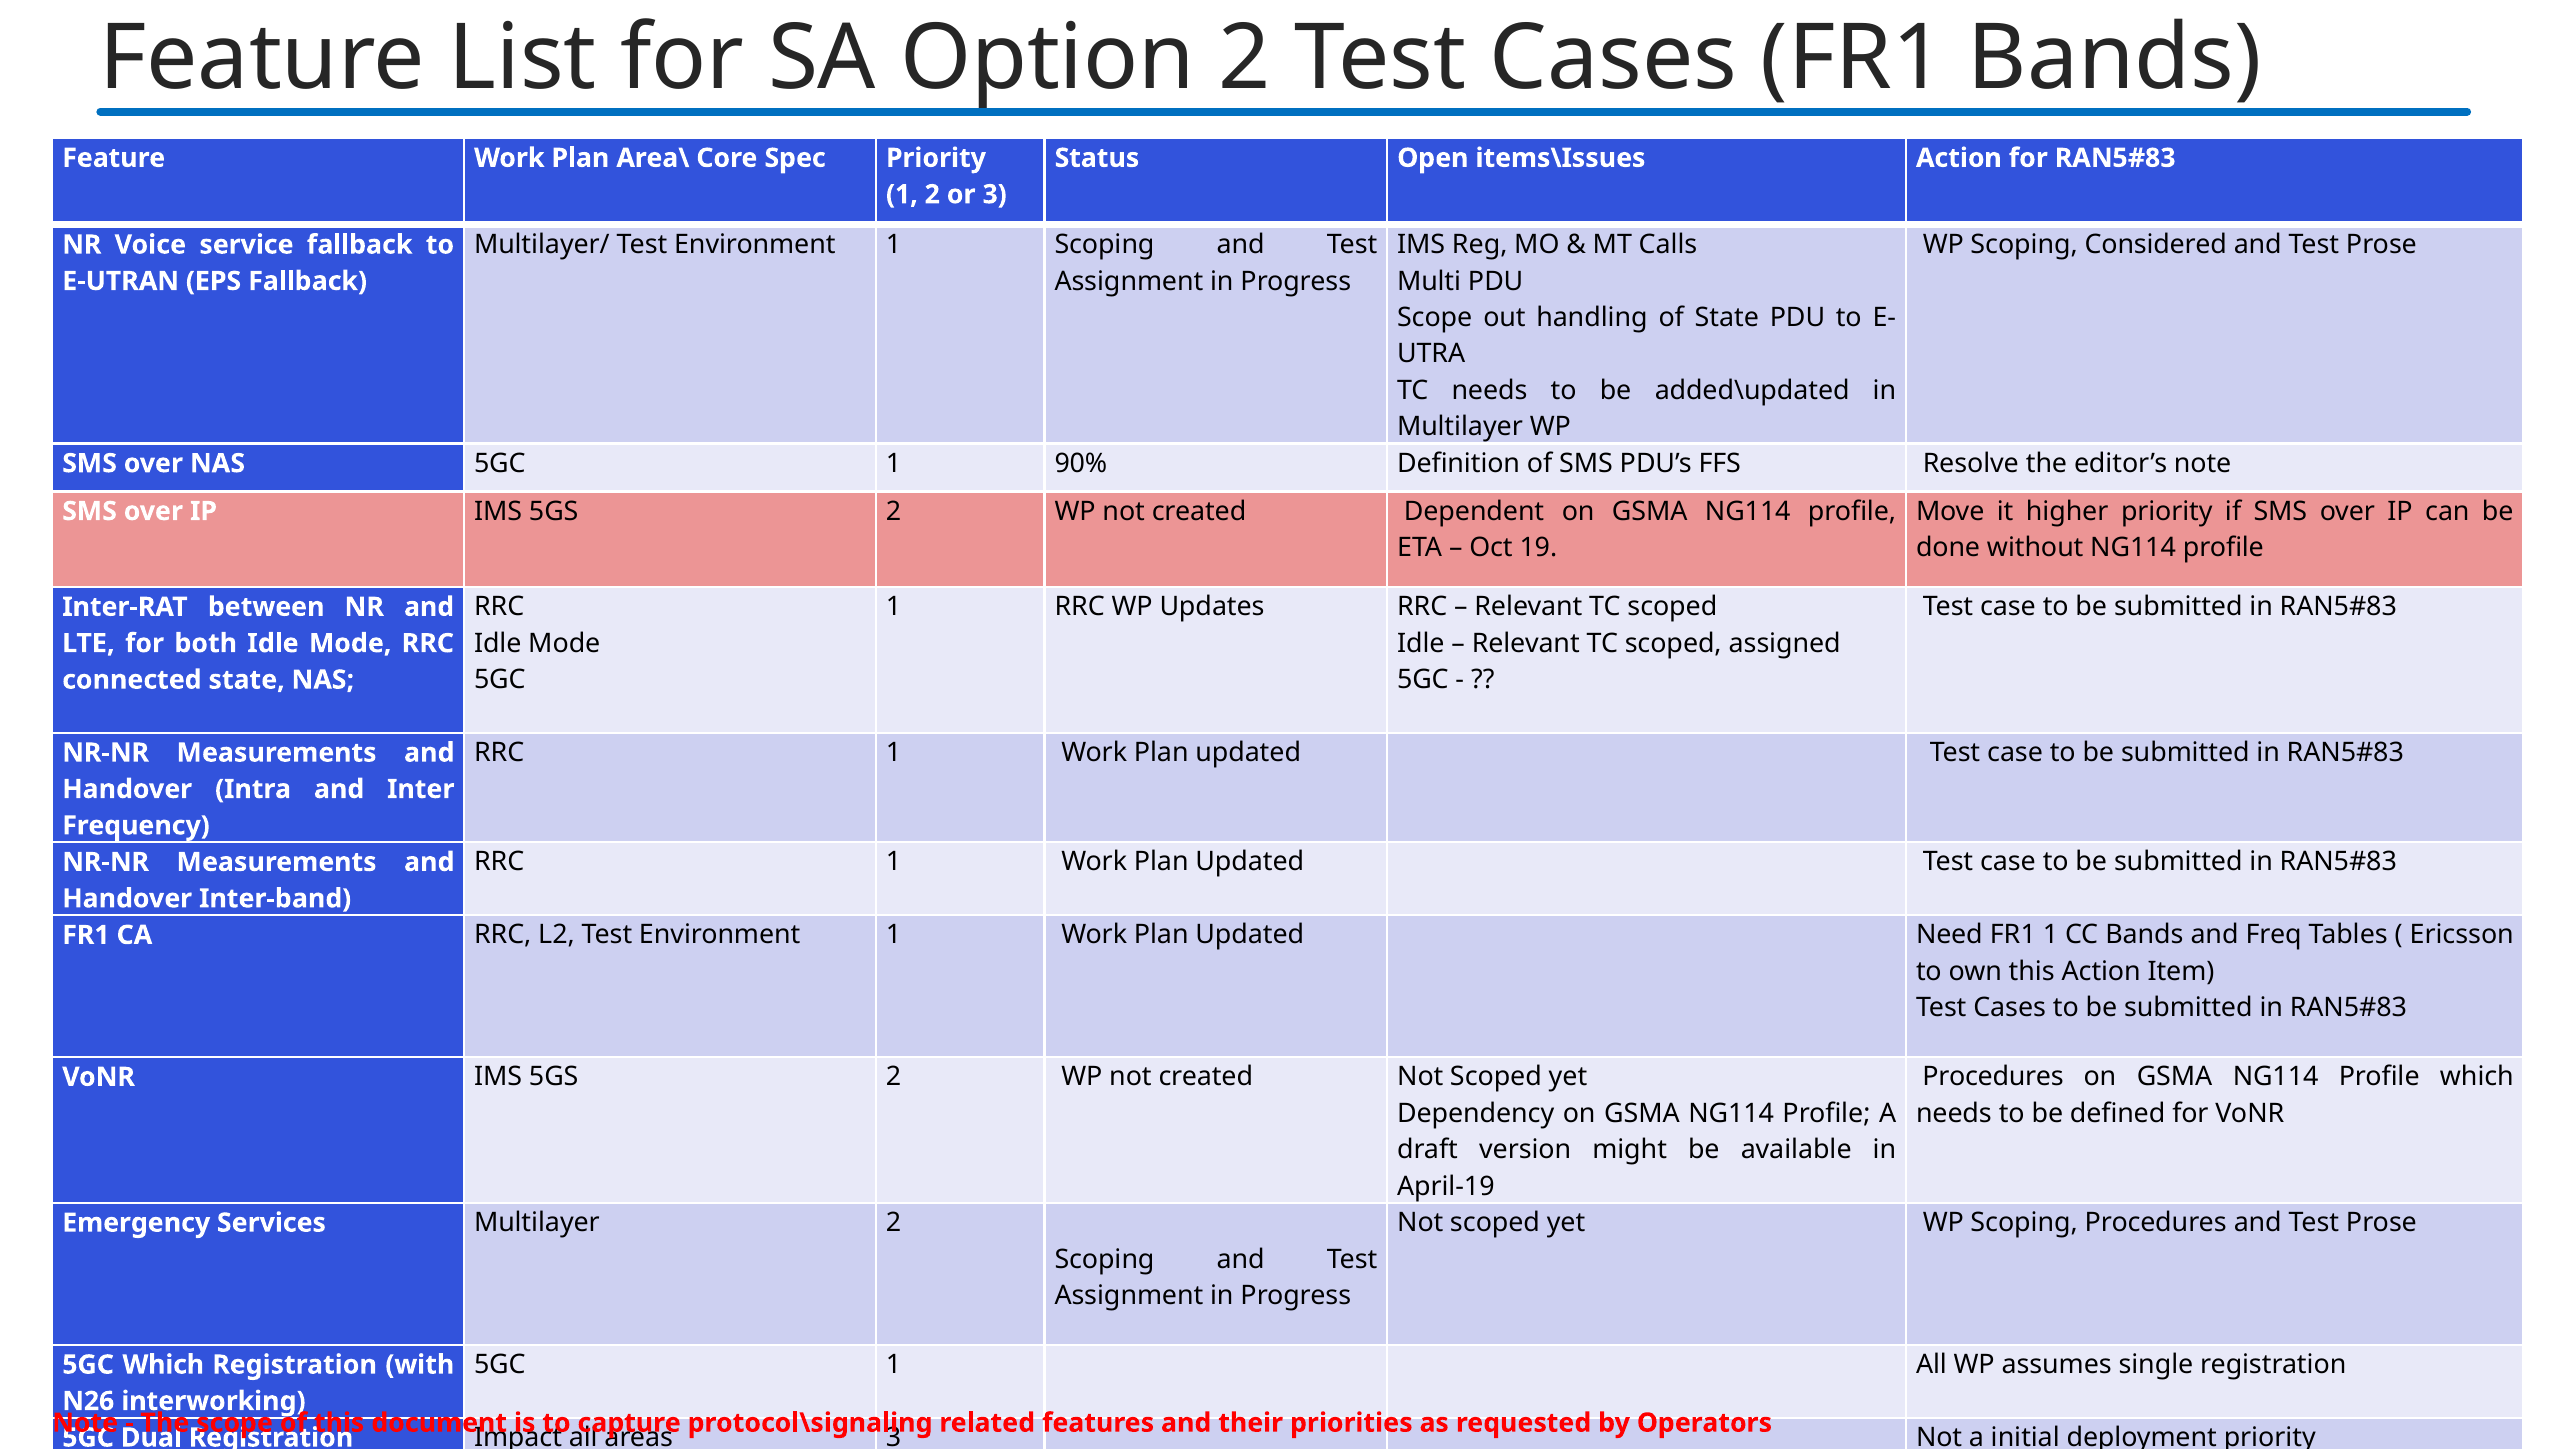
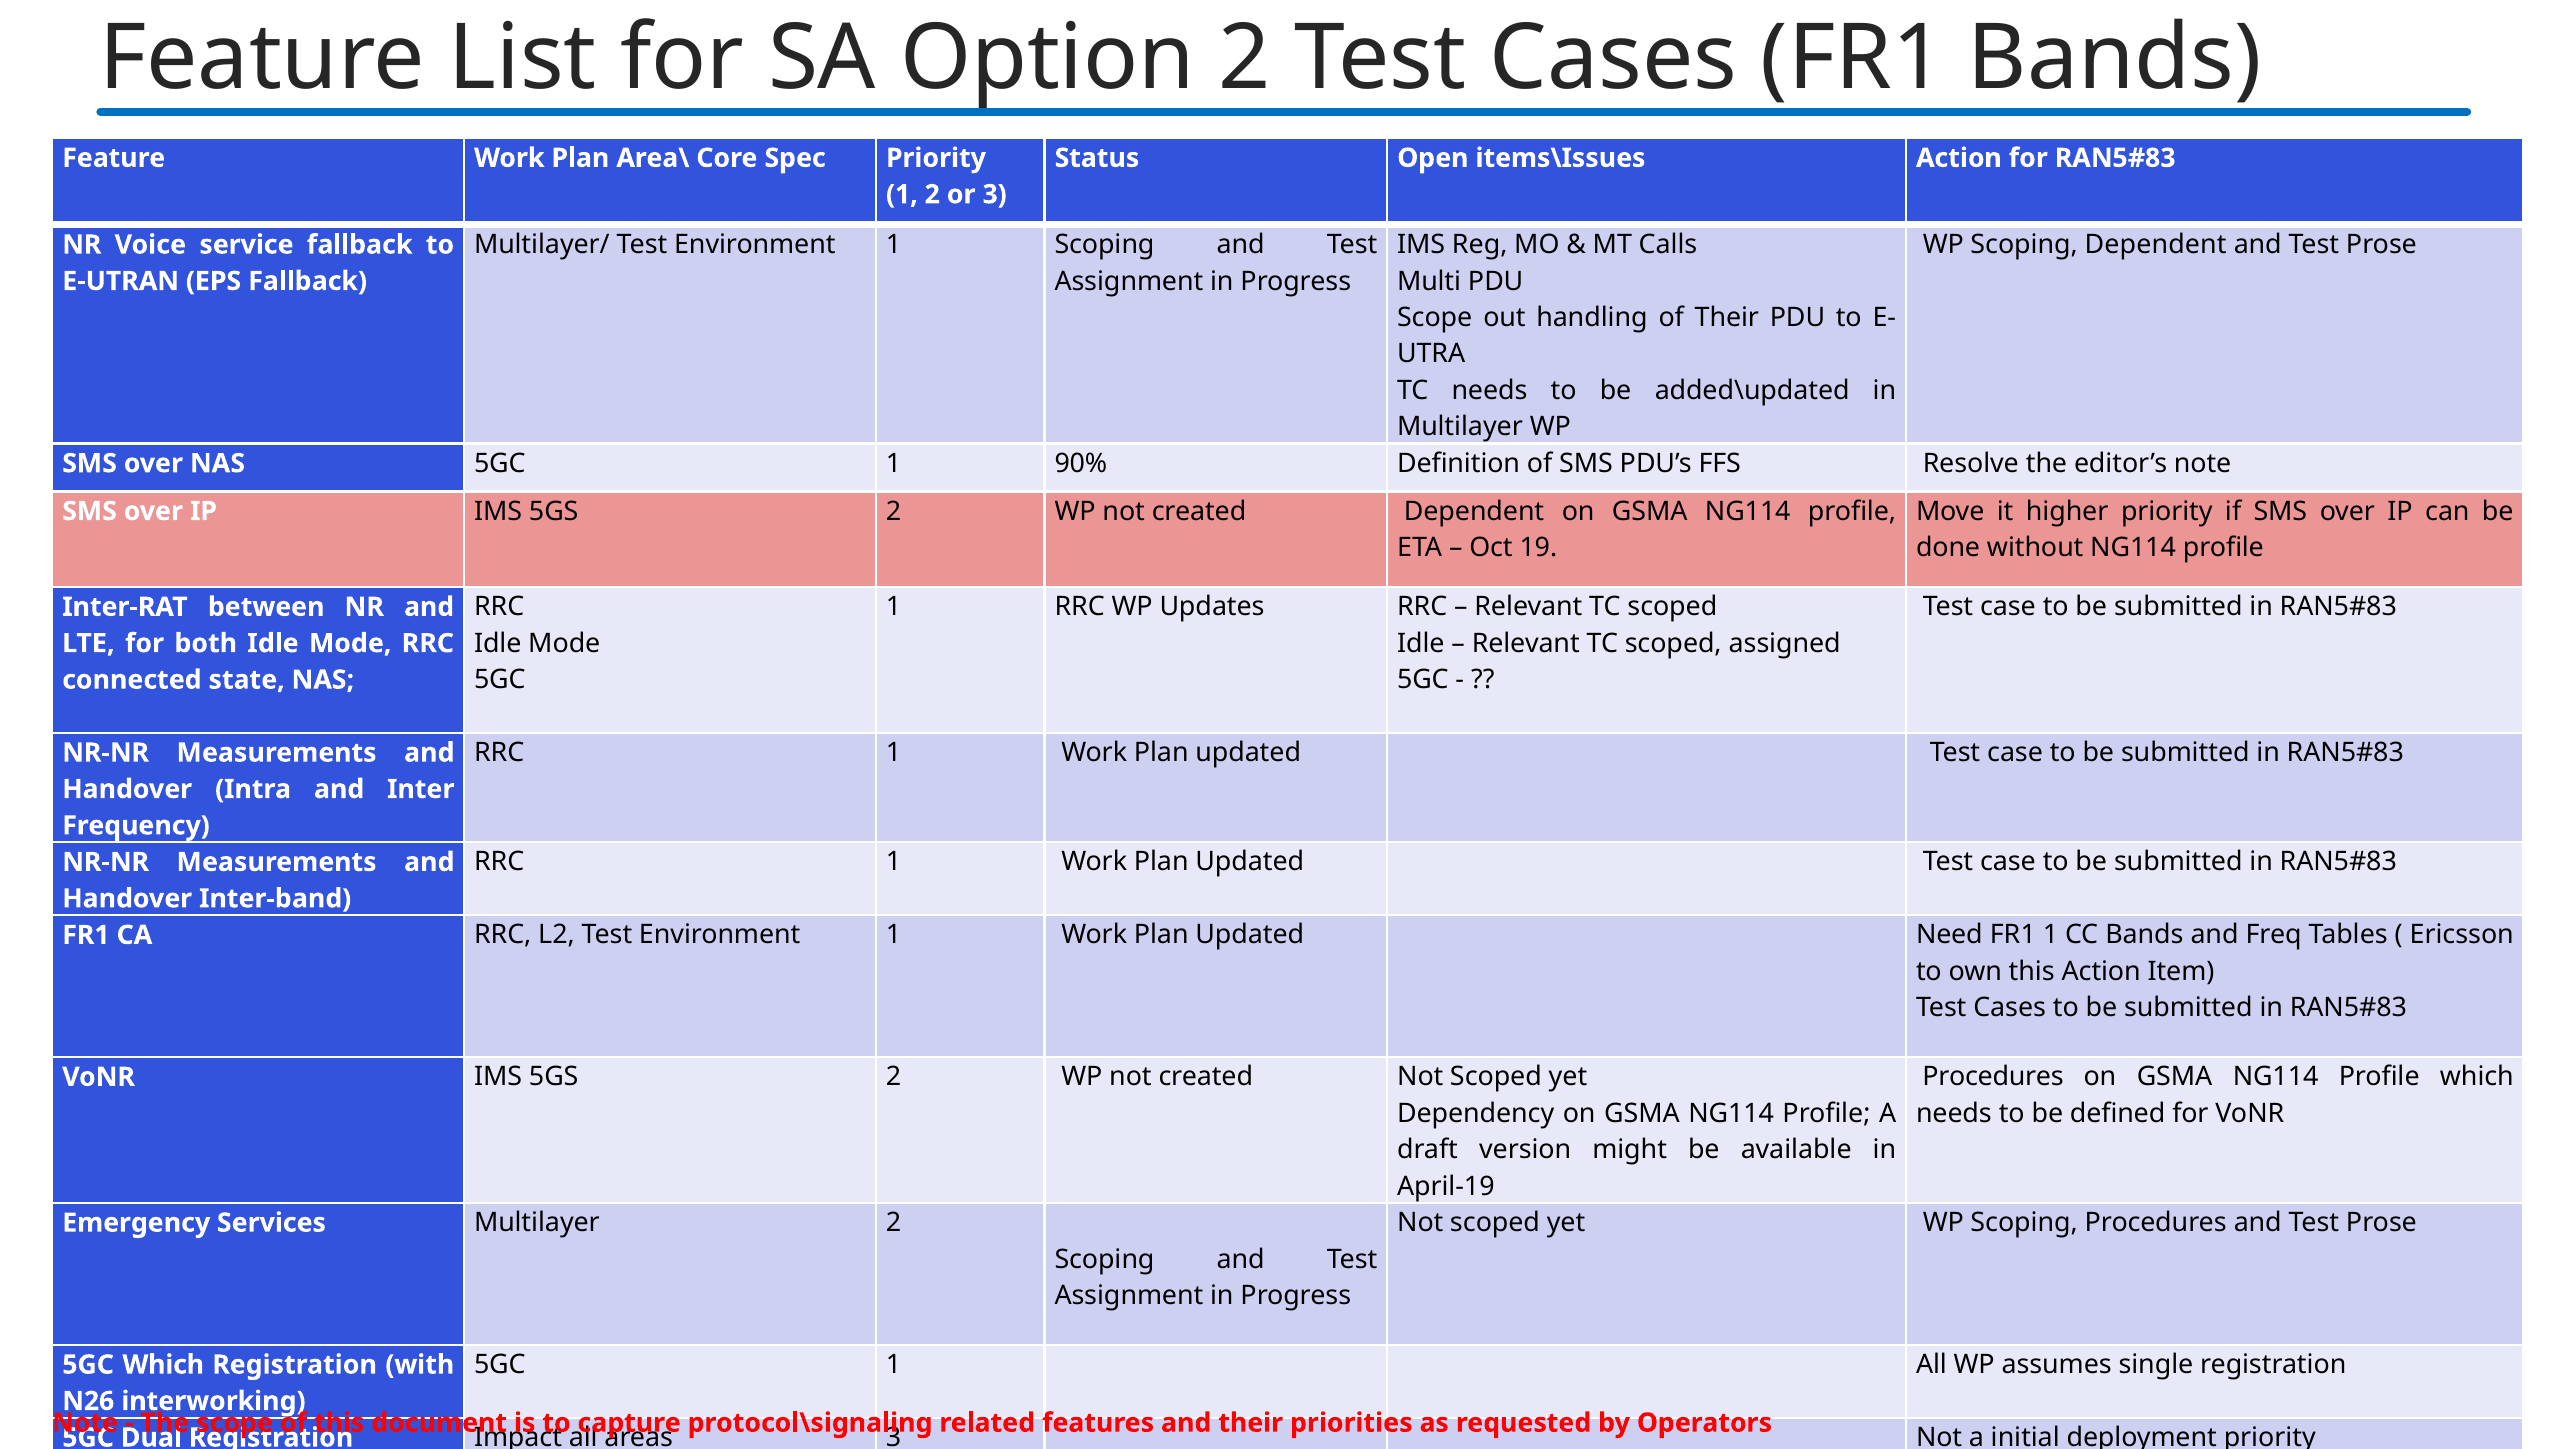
Scoping Considered: Considered -> Dependent (2156, 245)
of State: State -> Their (1727, 318)
